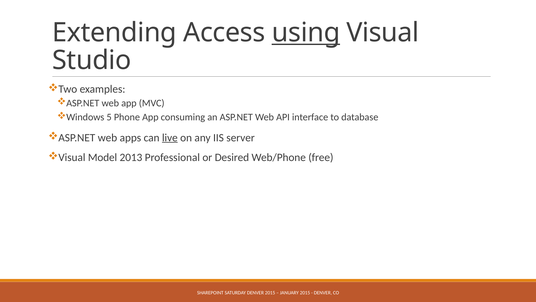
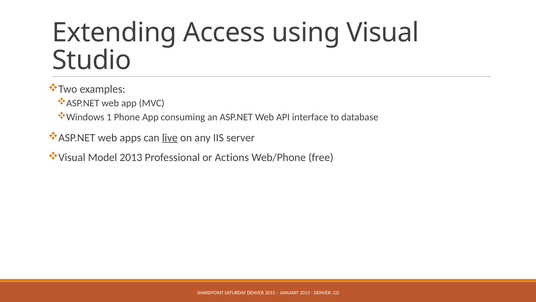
using underline: present -> none (306, 33)
5: 5 -> 1 (109, 117)
Desired: Desired -> Actions (232, 157)
